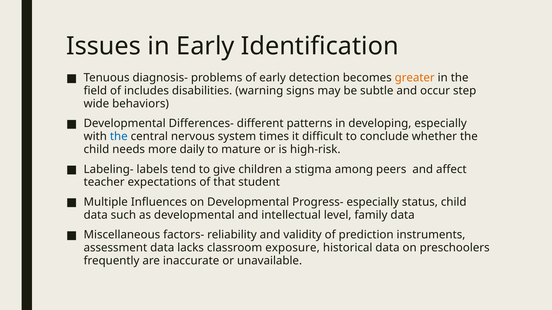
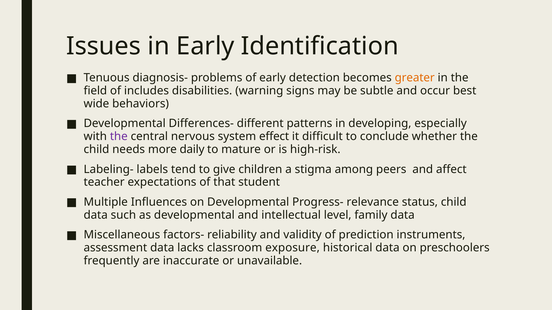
step: step -> best (465, 91)
the colour: blue -> purple (119, 137)
times: times -> effect (274, 137)
Progress- especially: especially -> relevance (373, 202)
